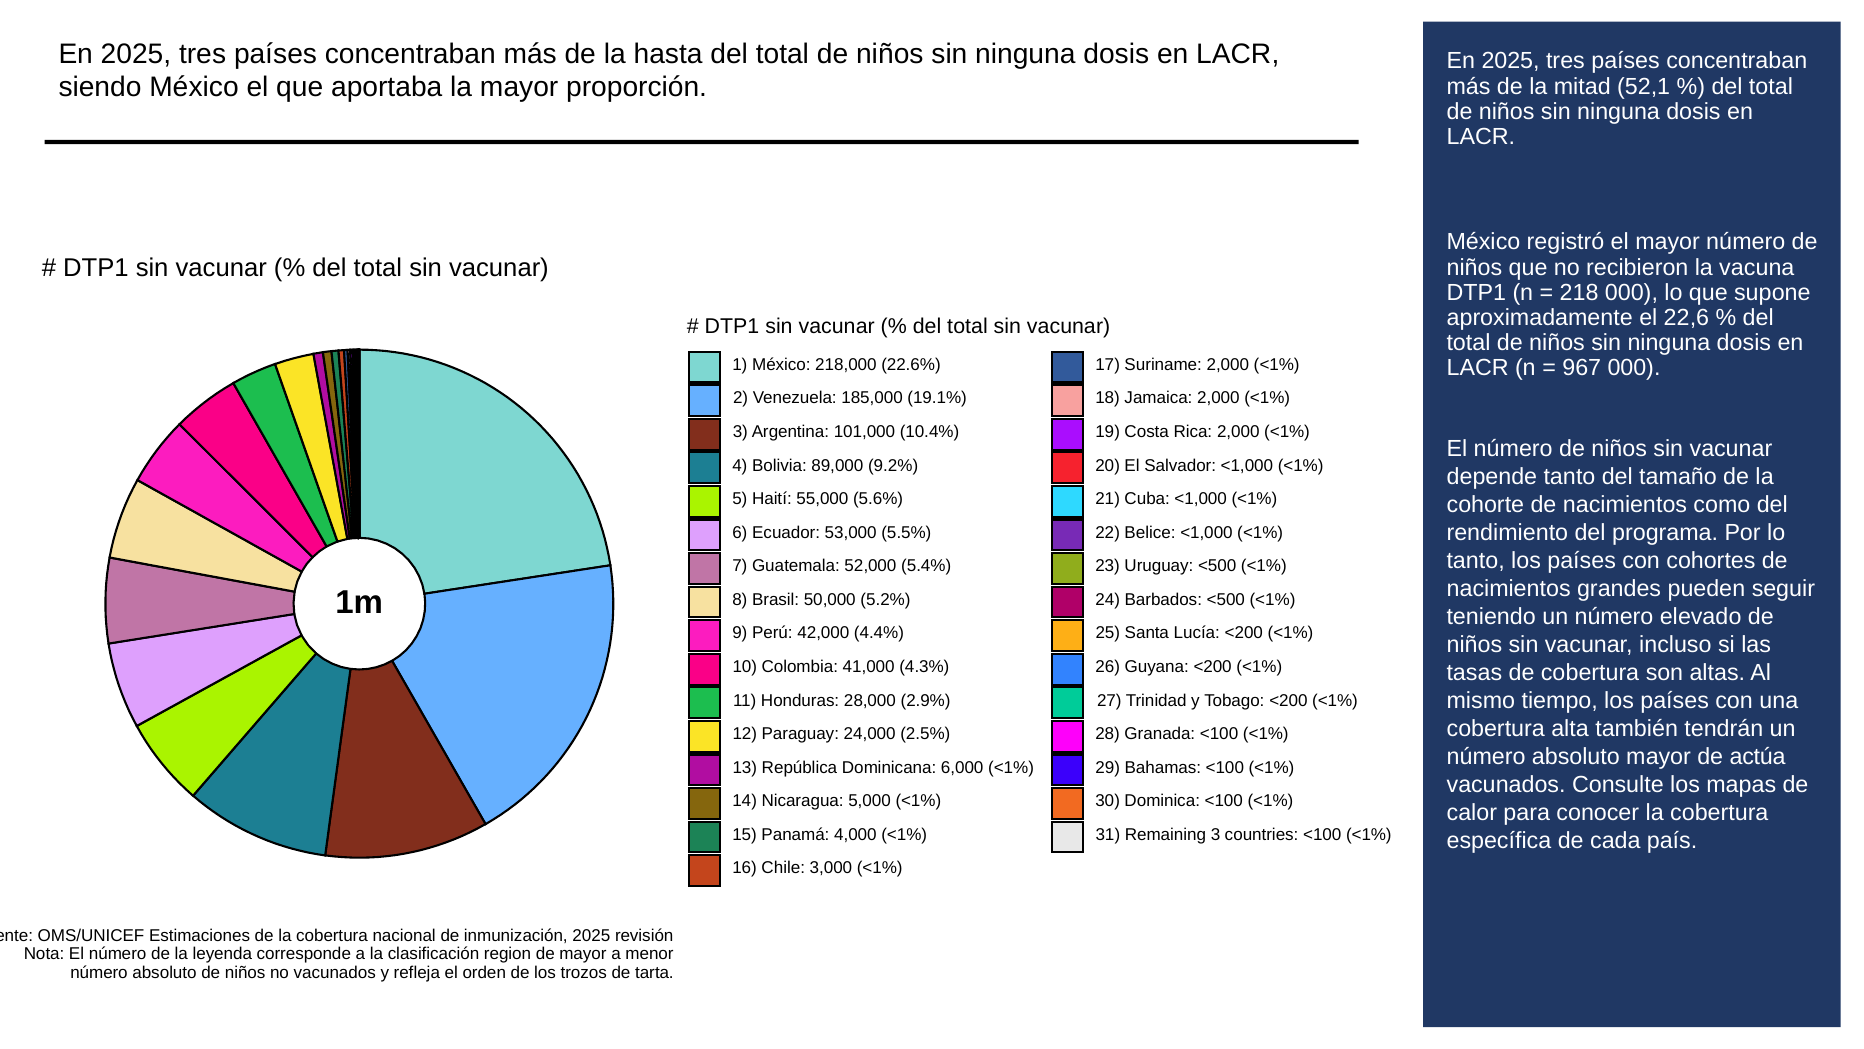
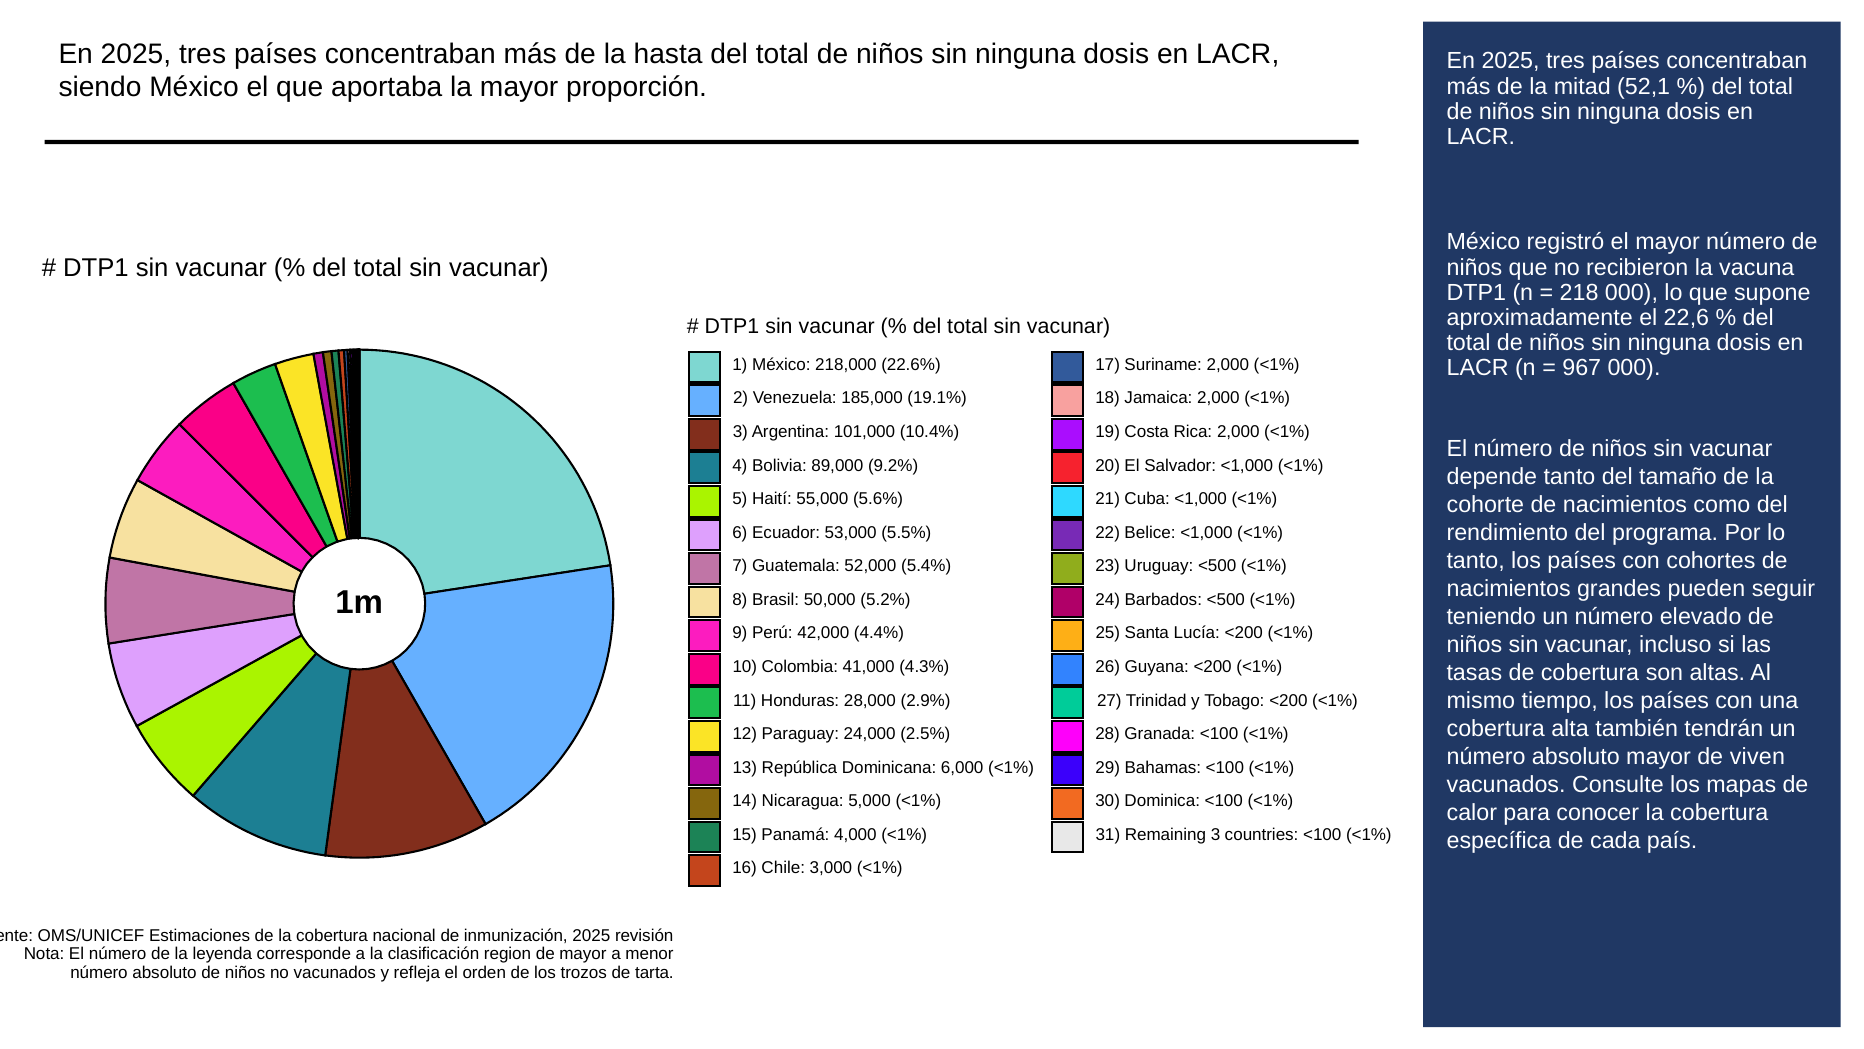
actúa: actúa -> viven (1757, 756)
